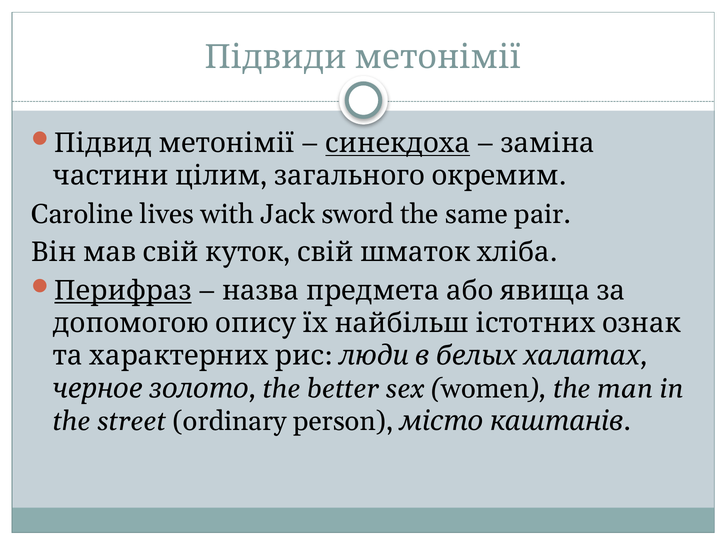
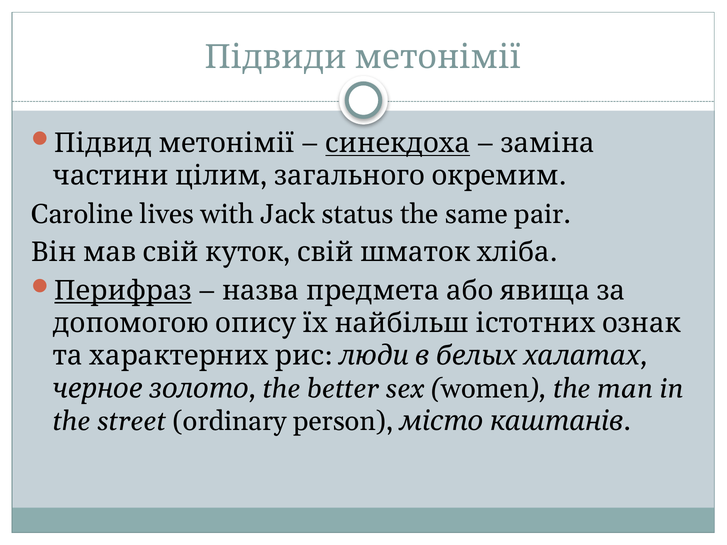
sword: sword -> status (358, 214)
